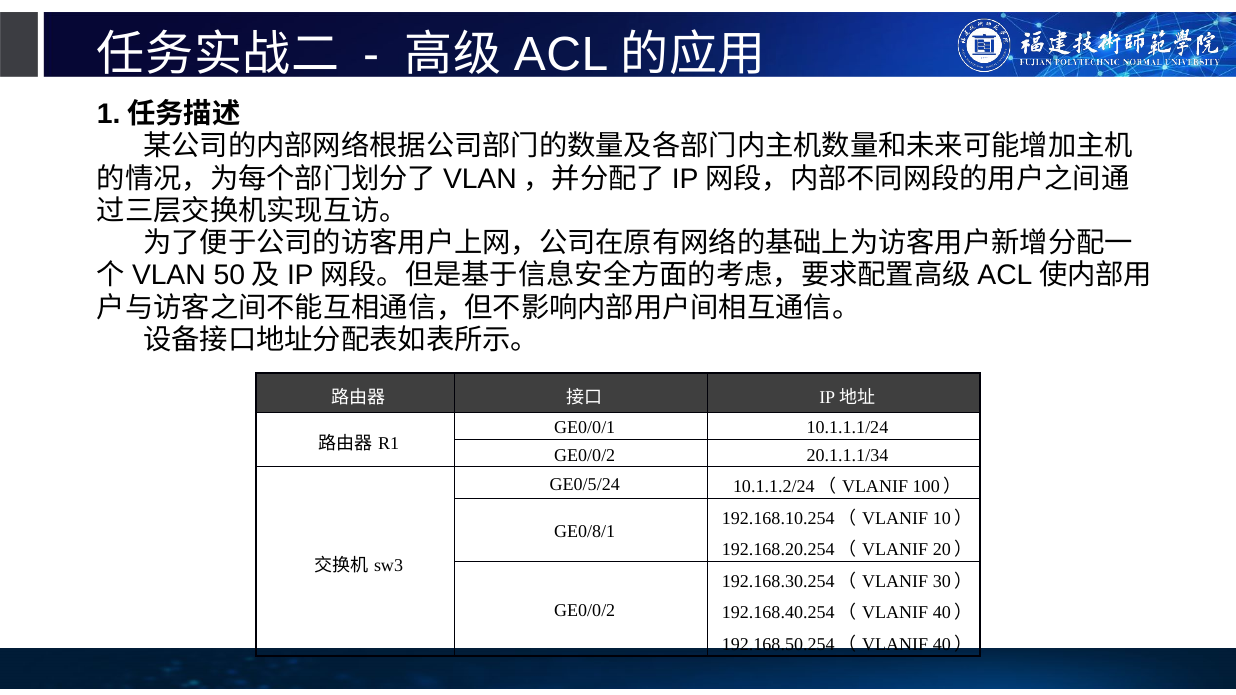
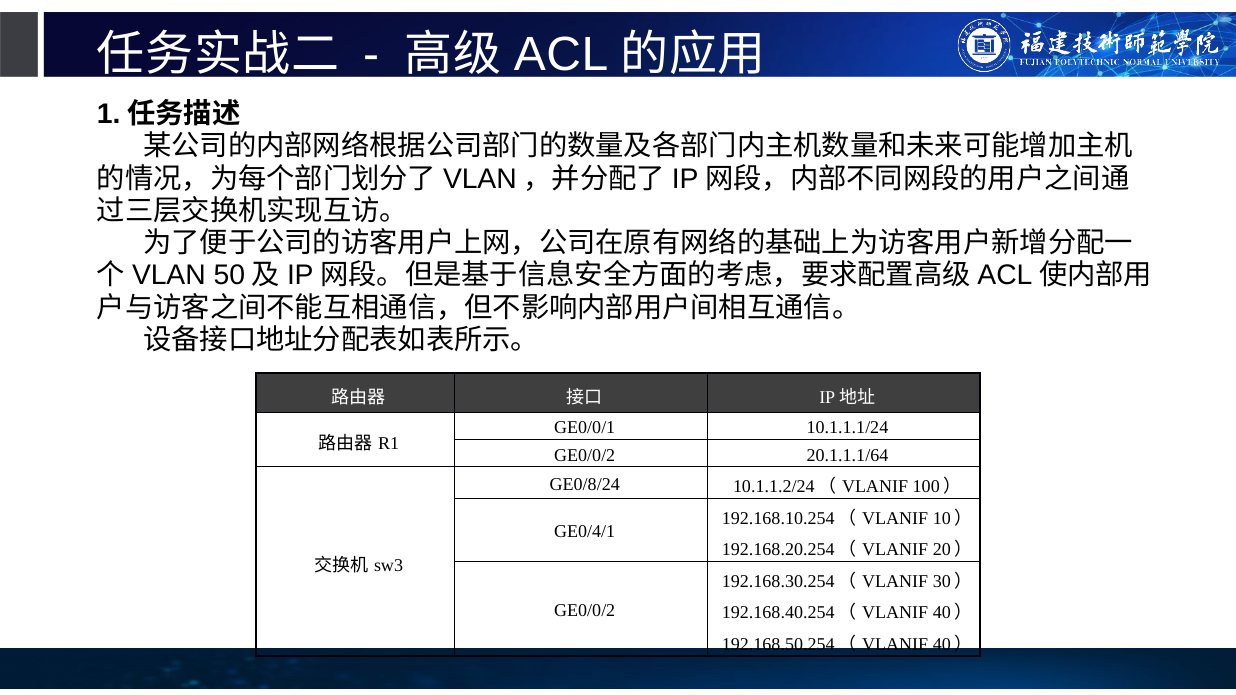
20.1.1.1/34: 20.1.1.1/34 -> 20.1.1.1/64 (847, 455)
GE0/5/24: GE0/5/24 -> GE0/8/24 (585, 485)
GE0/8/1: GE0/8/1 -> GE0/4/1 (585, 532)
